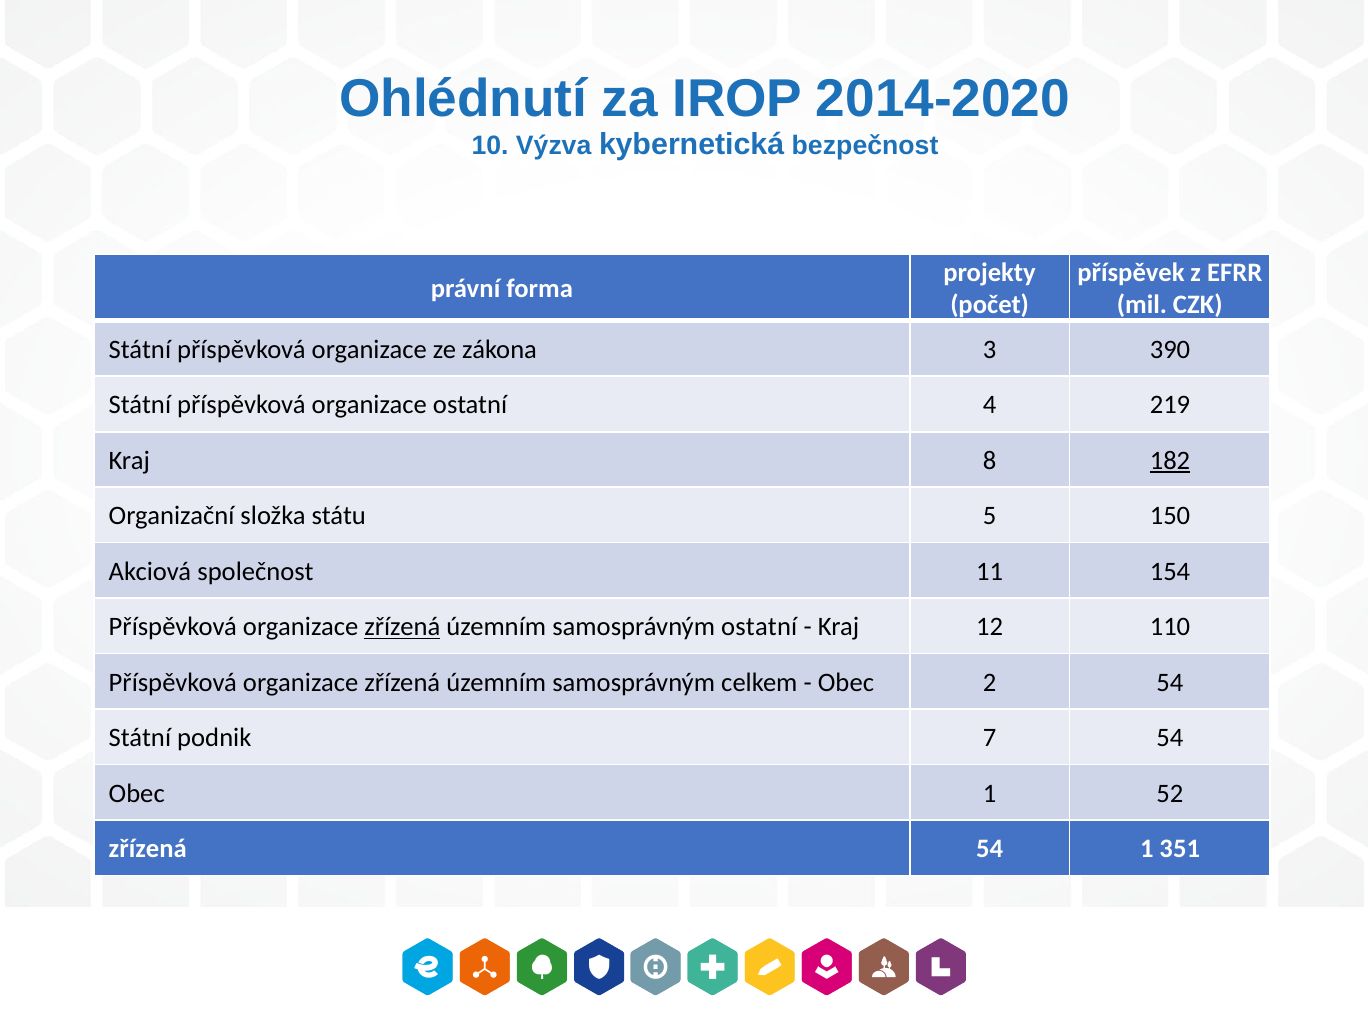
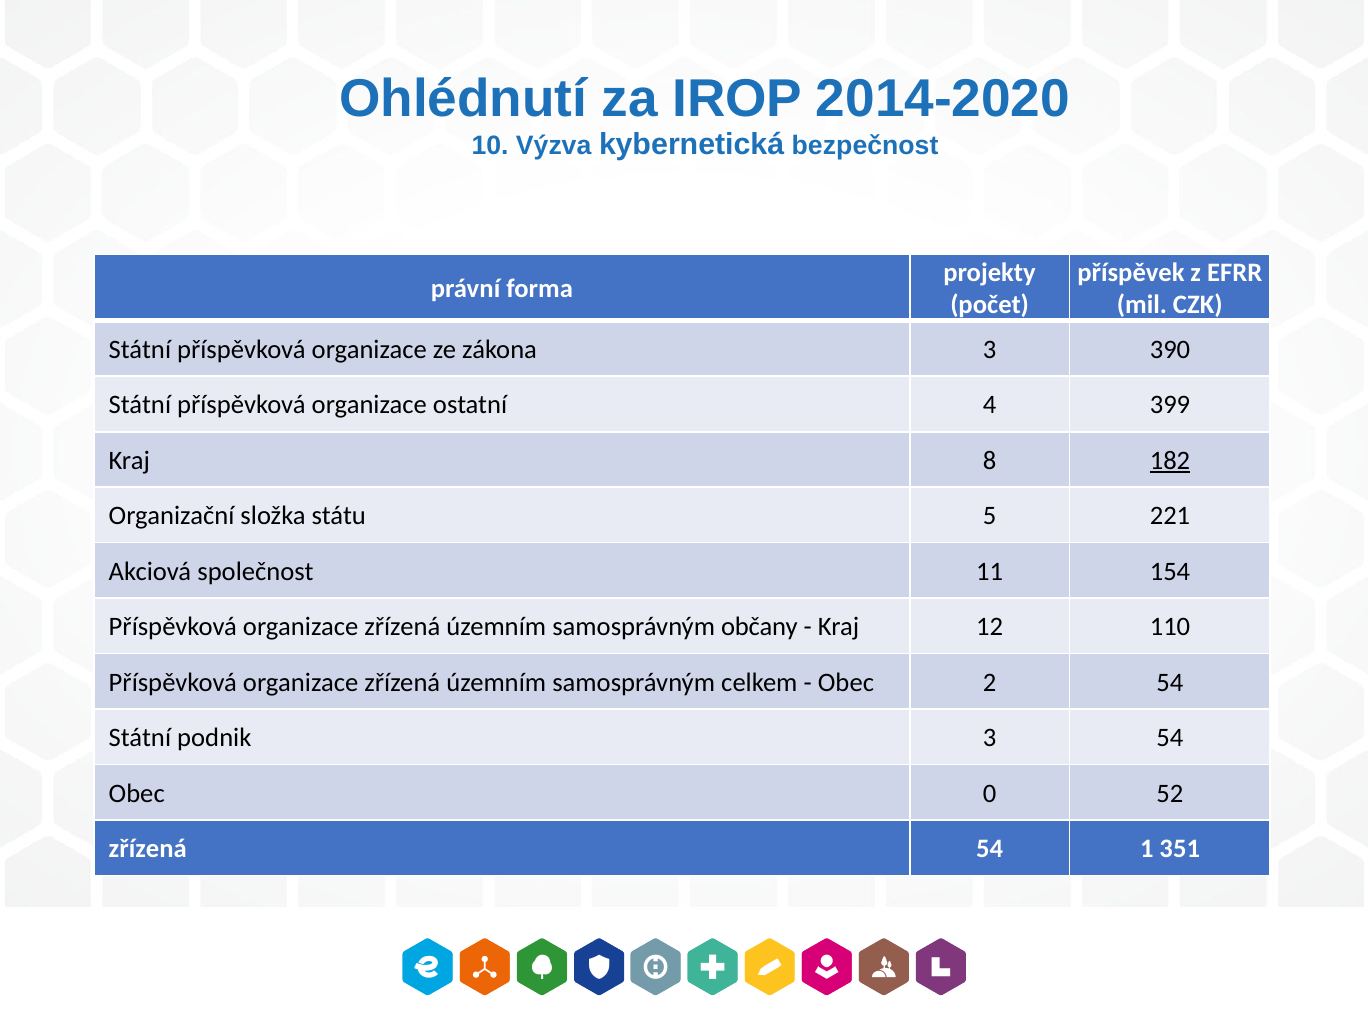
219: 219 -> 399 (1170, 405)
150: 150 -> 221 (1170, 516)
zřízená underline: present -> none (402, 627)
samosprávným ostatní: ostatní -> občany (759, 627)
podnik 7: 7 -> 3 (990, 738)
Obec 1: 1 -> 0 (990, 793)
